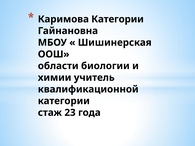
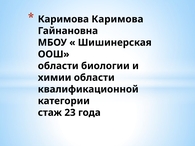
Каримова Категории: Категории -> Каримова (117, 19)
химии учитель: учитель -> области (94, 78)
